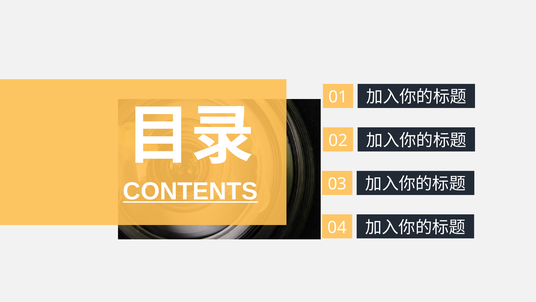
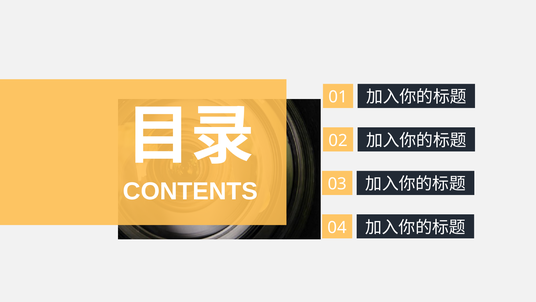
CONTENTS underline: present -> none (190, 191)
